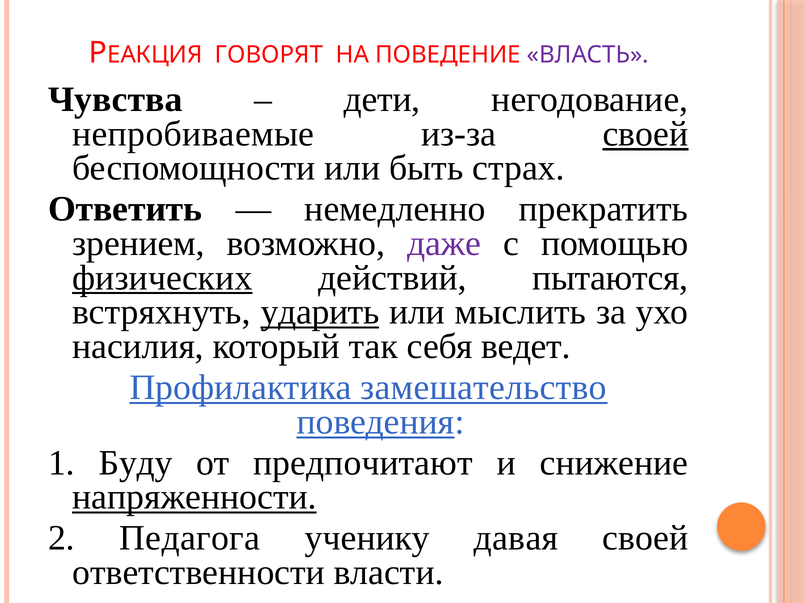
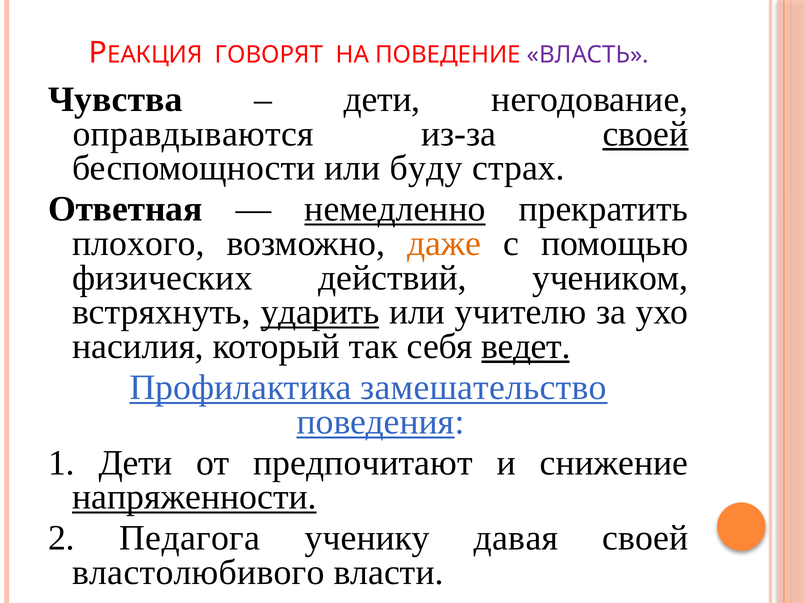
непробиваемые: непробиваемые -> оправдываются (193, 134)
быть: быть -> буду (426, 168)
Ответить: Ответить -> Ответная (125, 209)
немедленно underline: none -> present (395, 209)
зрением: зрением -> плохого (138, 243)
даже colour: purple -> orange (444, 243)
физических underline: present -> none (162, 278)
пытаются: пытаются -> учеником (610, 278)
мыслить: мыслить -> учителю (521, 312)
ведет underline: none -> present (526, 346)
1 Буду: Буду -> Дети (136, 463)
ответственности: ответственности -> властолюбивого (199, 572)
